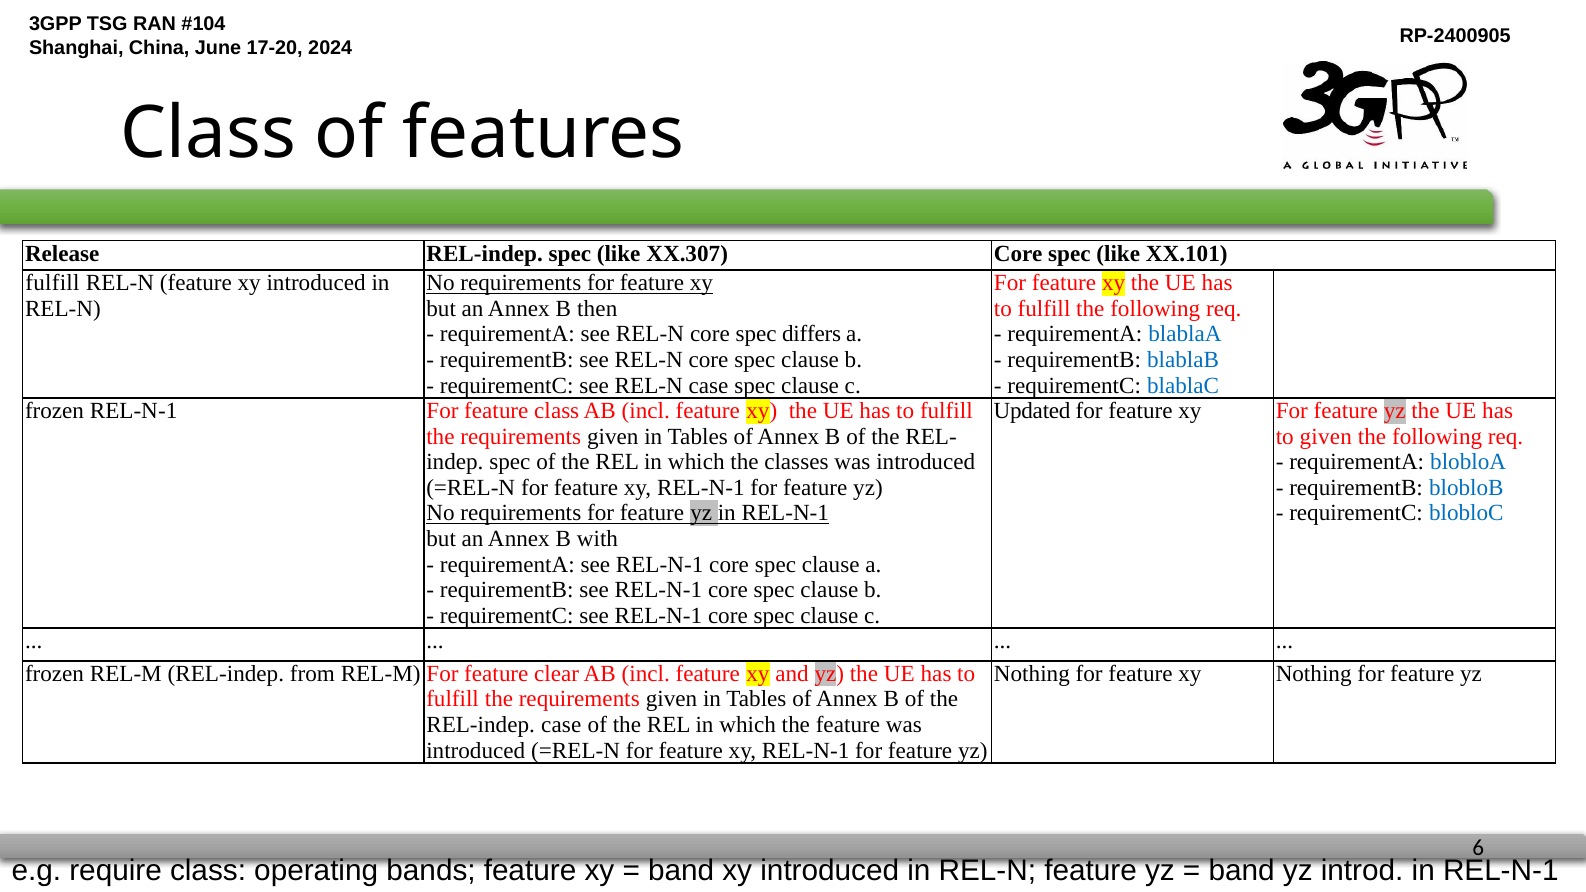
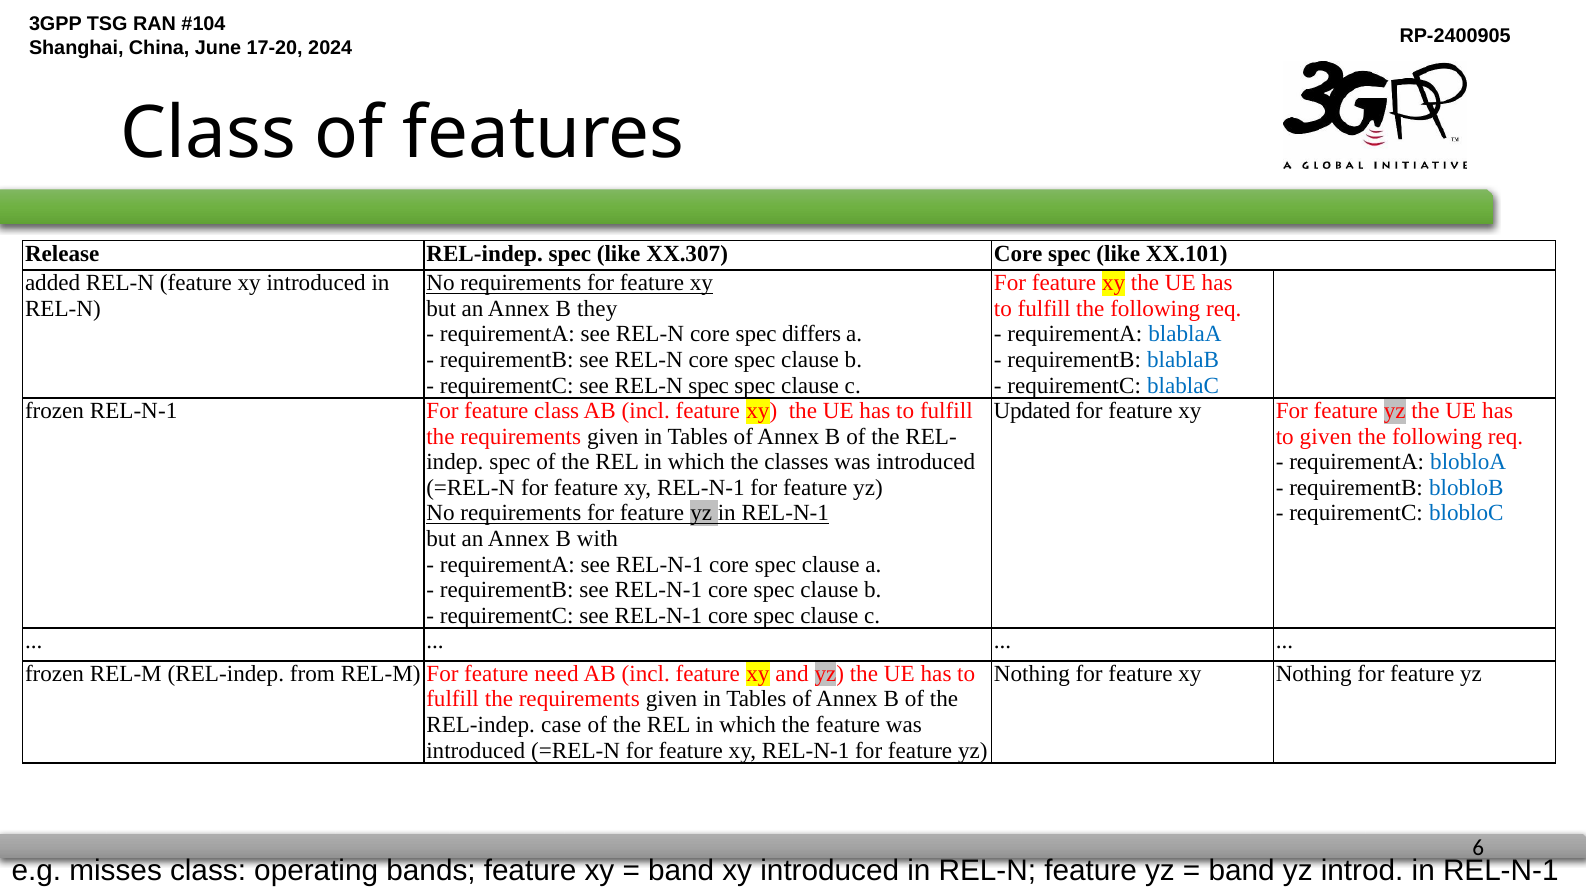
fulfill: fulfill -> added (53, 283)
then: then -> they (597, 309)
REL-N case: case -> spec (709, 385)
clear: clear -> need (557, 674)
require: require -> misses (116, 870)
